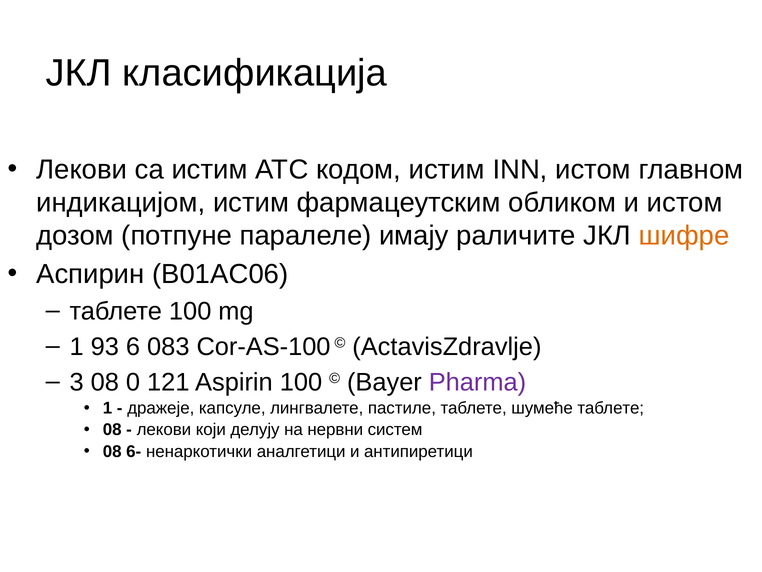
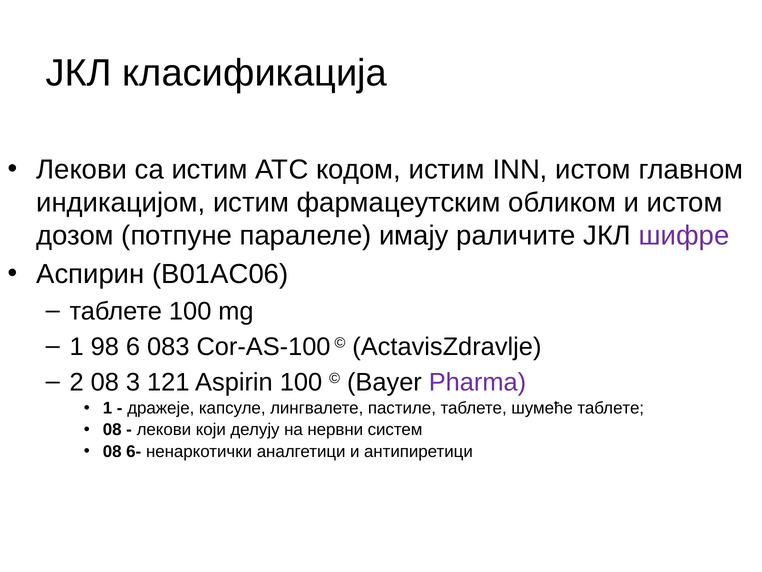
шифре colour: orange -> purple (684, 236)
93: 93 -> 98 (105, 346)
3: 3 -> 2 (77, 382)
0: 0 -> 3 (133, 382)
